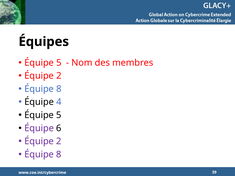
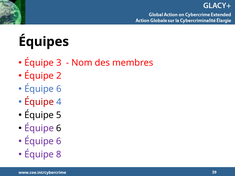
5: 5 -> 3 (59, 63)
8: 8 -> 6 (59, 89)
Équipe colour: black -> red (39, 102)
2: 2 -> 6 (59, 141)
